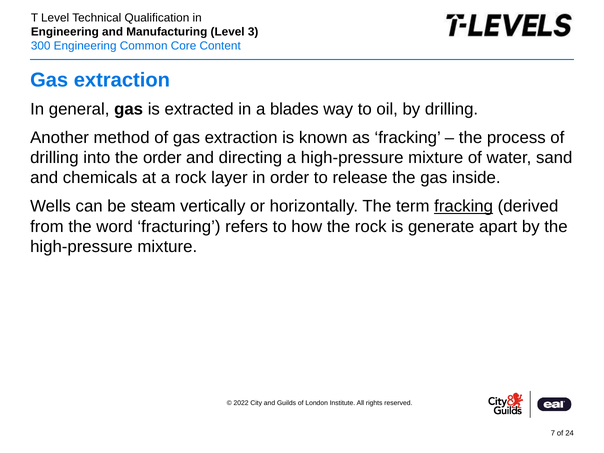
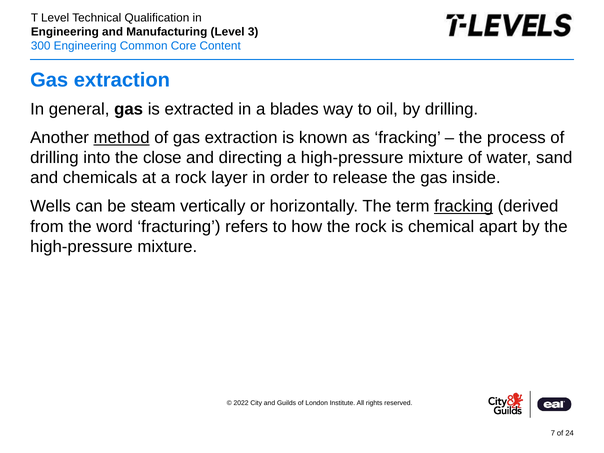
method underline: none -> present (122, 138)
the order: order -> close (162, 158)
generate: generate -> chemical (441, 227)
